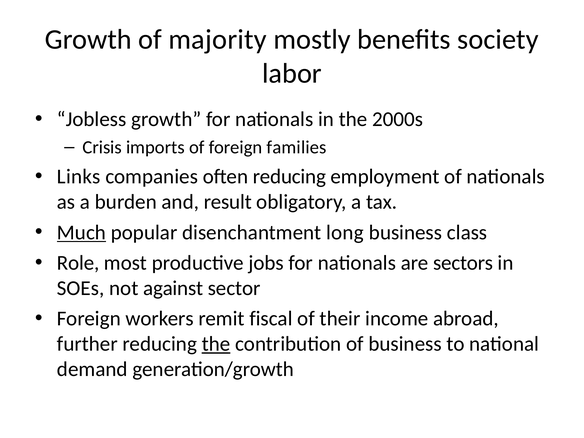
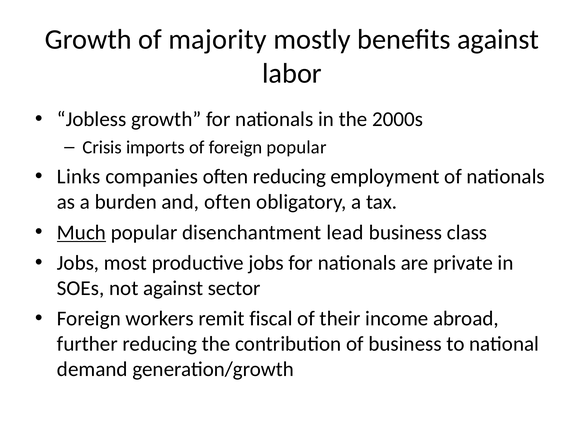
benefits society: society -> against (498, 39)
foreign families: families -> popular (297, 147)
and result: result -> often (228, 202)
long: long -> lead (345, 232)
Role: Role -> Jobs (78, 263)
sectors: sectors -> private (463, 263)
the underline: present -> none (216, 344)
